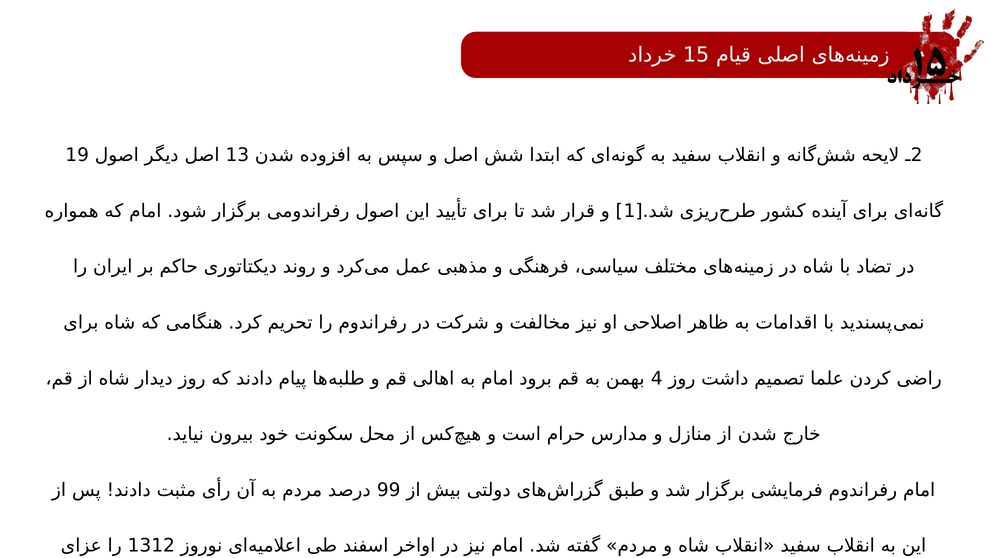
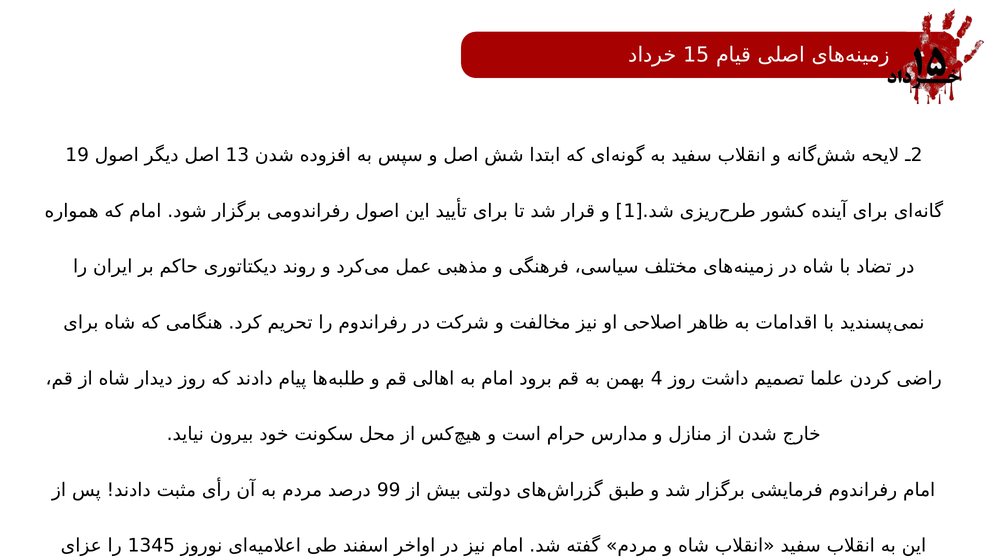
1312: 1312 -> 1345 (151, 545)
